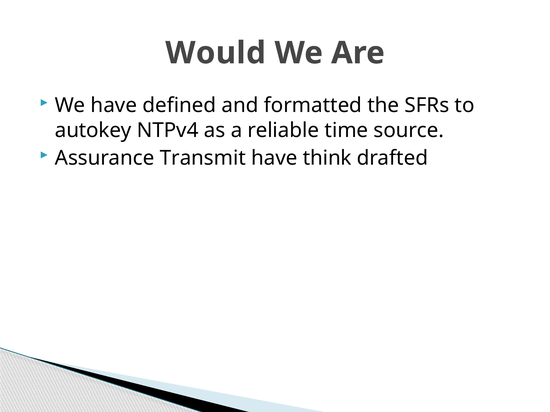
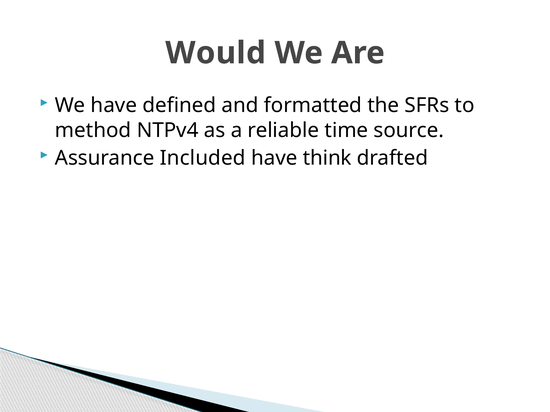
autokey: autokey -> method (93, 130)
Transmit: Transmit -> Included (203, 158)
